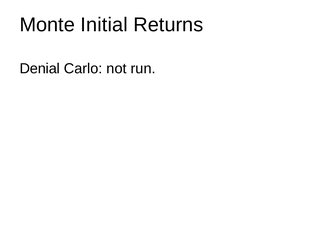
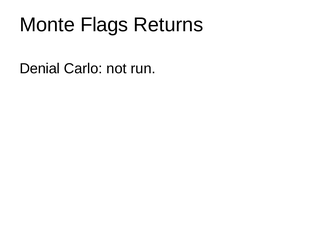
Initial: Initial -> Flags (104, 25)
